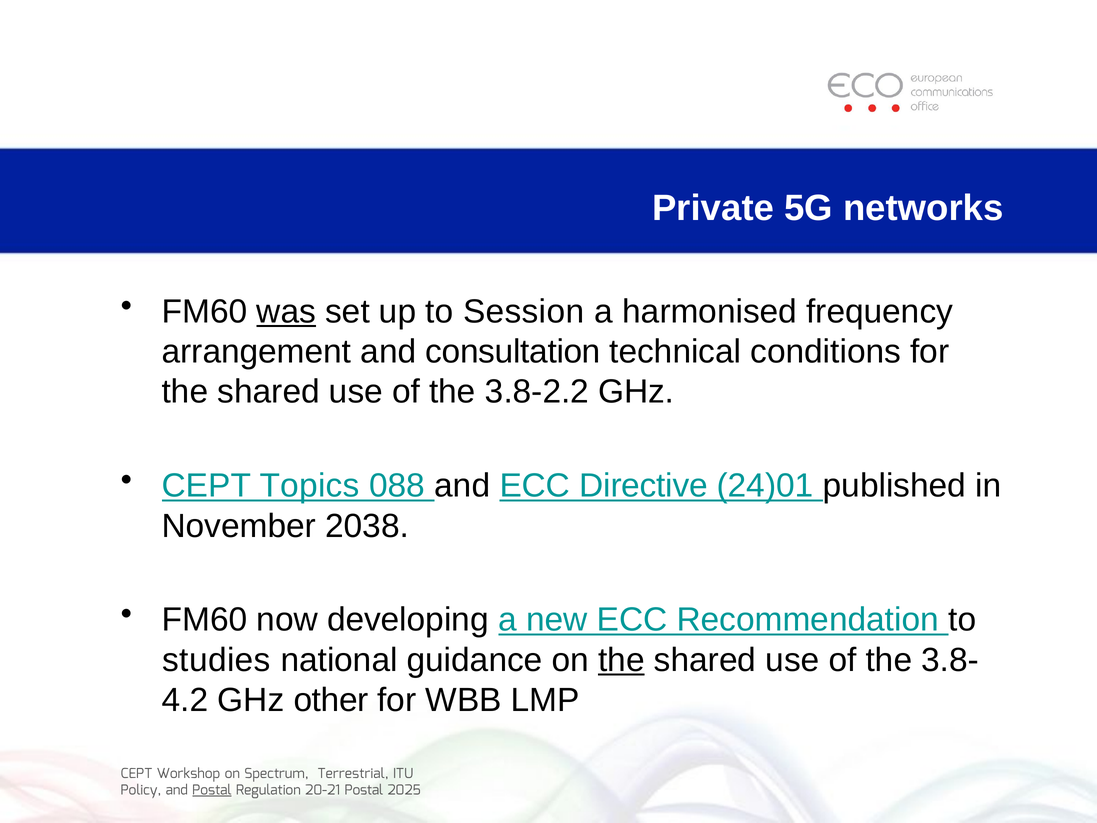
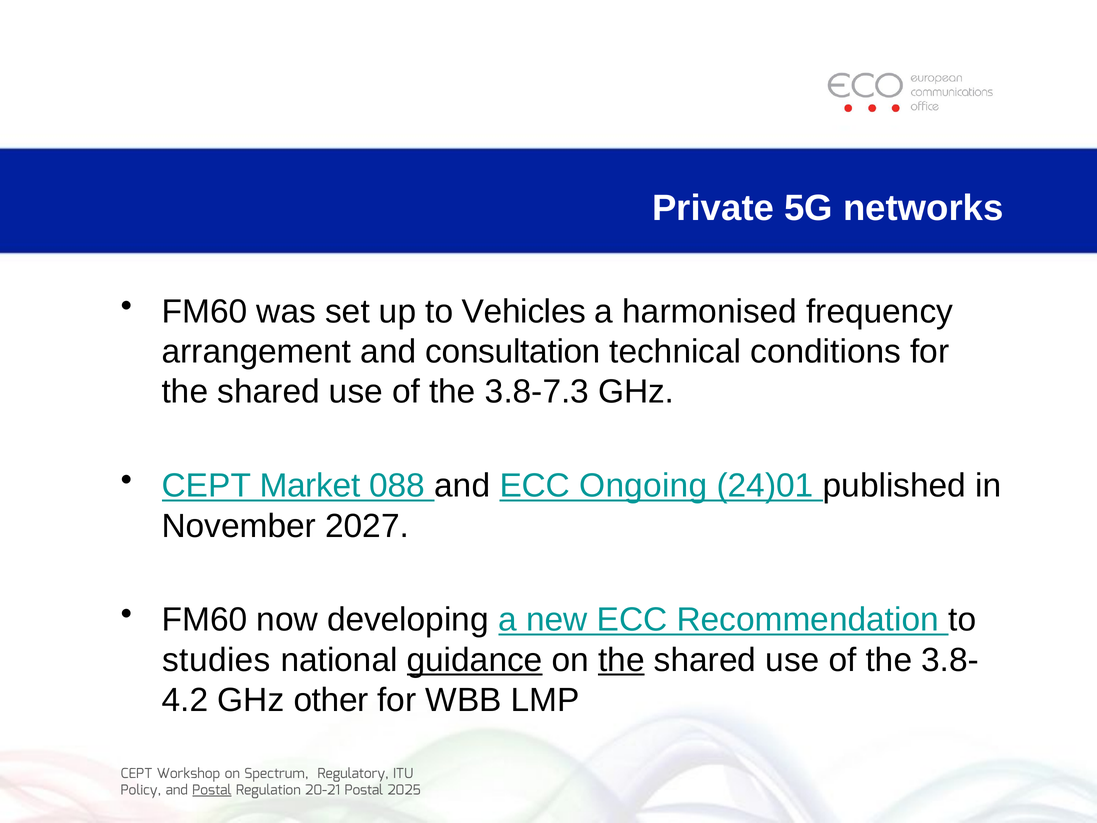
was underline: present -> none (286, 311)
Session: Session -> Vehicles (524, 311)
3.8-2.2: 3.8-2.2 -> 3.8-7.3 (537, 392)
Topics: Topics -> Market (310, 486)
Directive: Directive -> Ongoing (643, 486)
2038: 2038 -> 2027 (367, 526)
guidance underline: none -> present (475, 660)
Terrestrial: Terrestrial -> Regulatory (353, 773)
